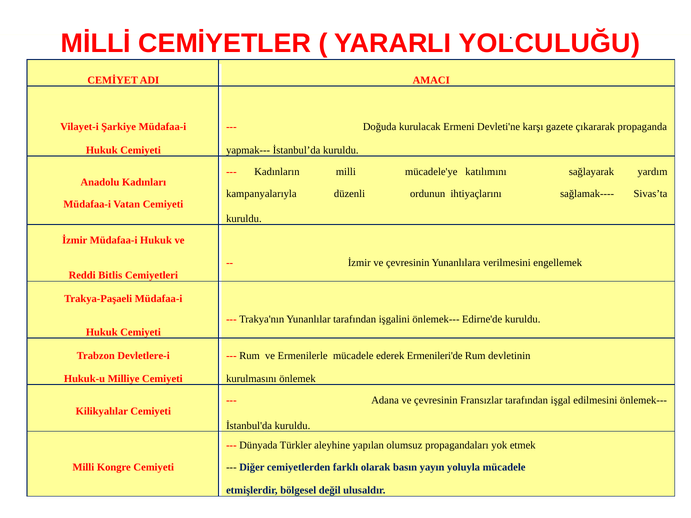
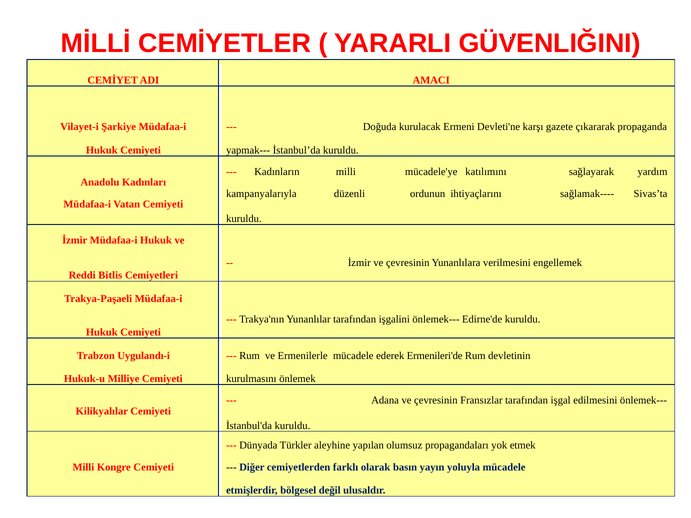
YOLCULUĞU: YOLCULUĞU -> GÜVENLIĞINI (550, 43)
Devletlere-i: Devletlere-i -> Uygulandı-i (144, 356)
